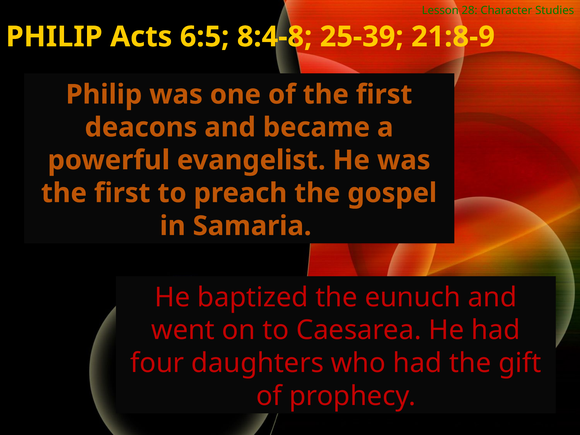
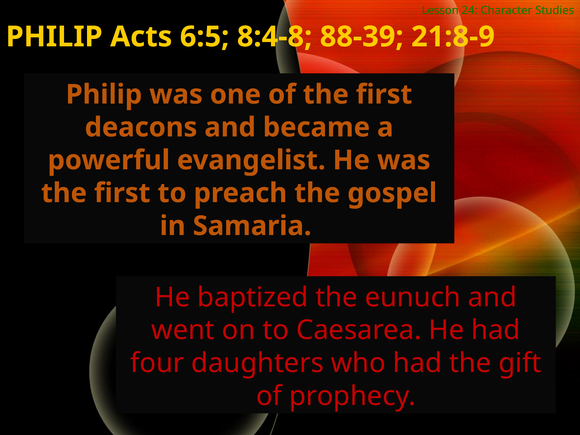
28: 28 -> 24 (470, 10)
25-39: 25-39 -> 88-39 (362, 37)
